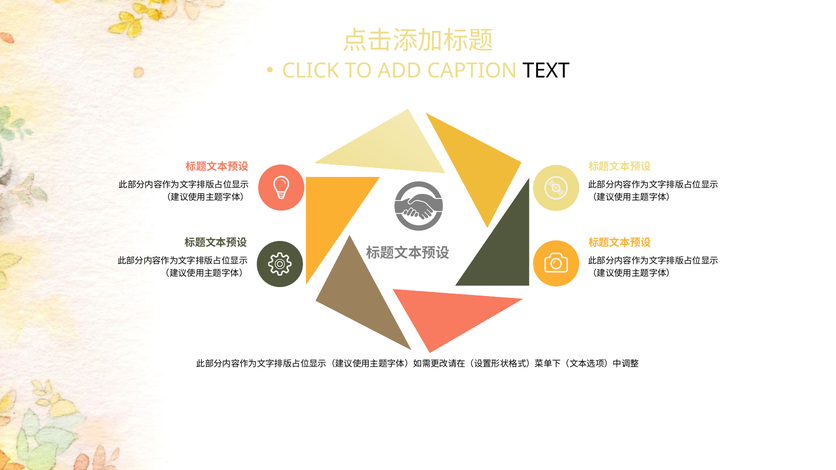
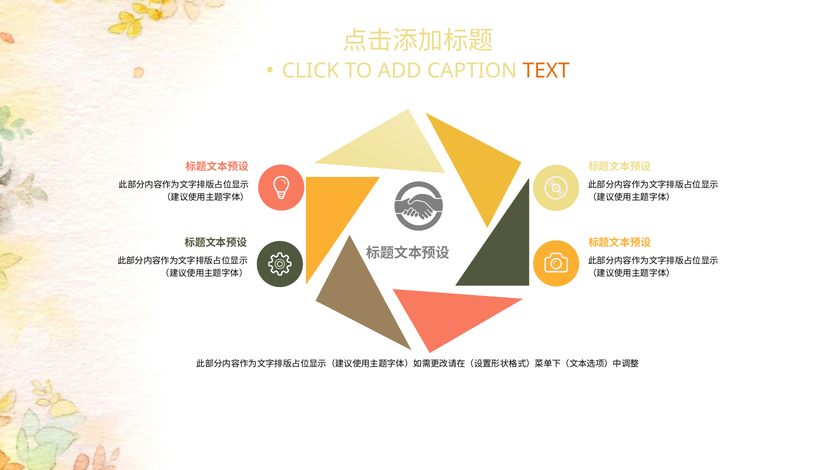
TEXT colour: black -> orange (546, 71)
